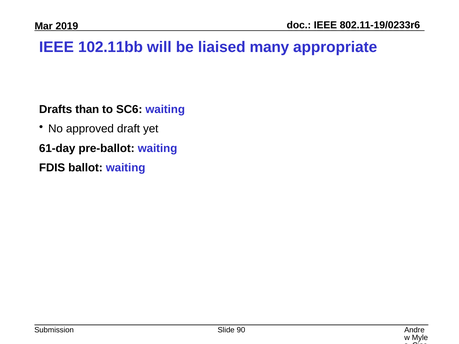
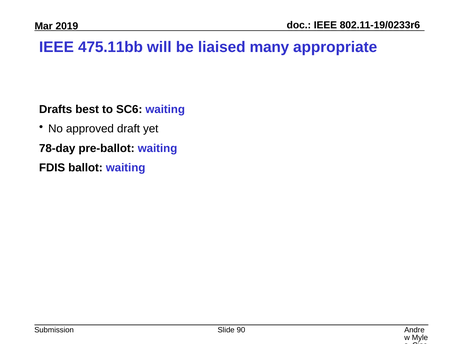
102.11bb: 102.11bb -> 475.11bb (110, 47)
than: than -> best (87, 109)
61-day: 61-day -> 78-day (57, 148)
